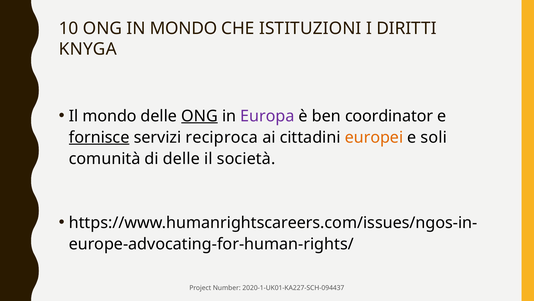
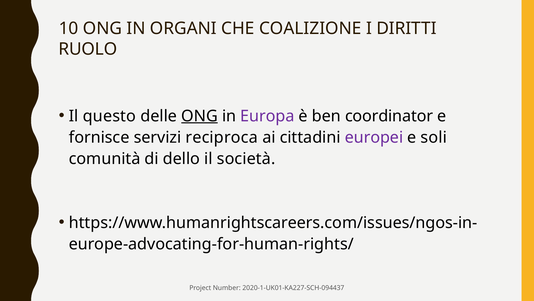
IN MONDO: MONDO -> ORGANI (183, 28)
ISTITUZIONI: ISTITUZIONI -> COALIZIONE (310, 28)
KNYGA: KNYGA -> RUOLO (88, 49)
Il mondo: mondo -> questo (109, 116)
fornisce underline: present -> none (99, 137)
europei colour: orange -> purple (374, 137)
di delle: delle -> dello (181, 158)
